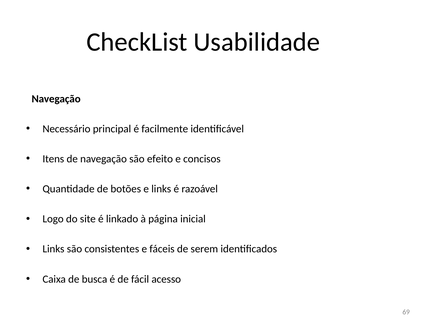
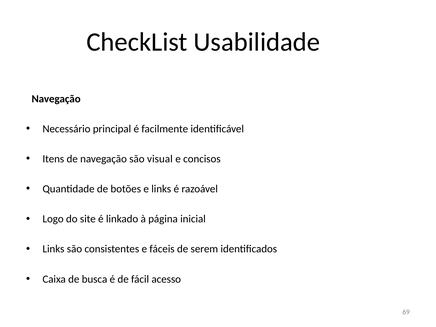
efeito: efeito -> visual (160, 159)
